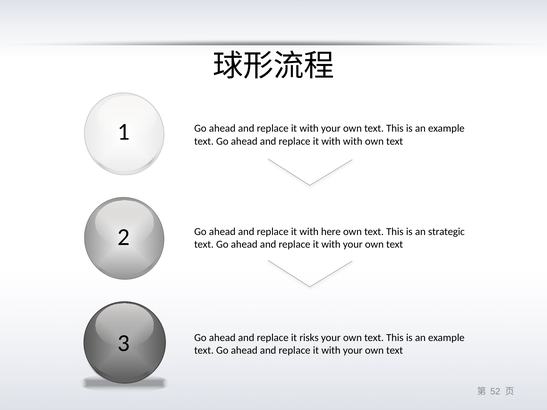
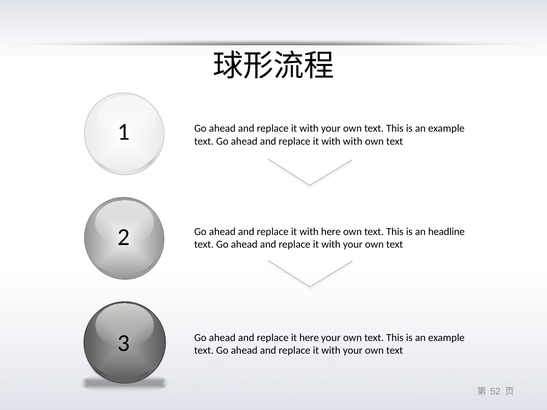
strategic: strategic -> headline (446, 232)
it risks: risks -> here (309, 338)
